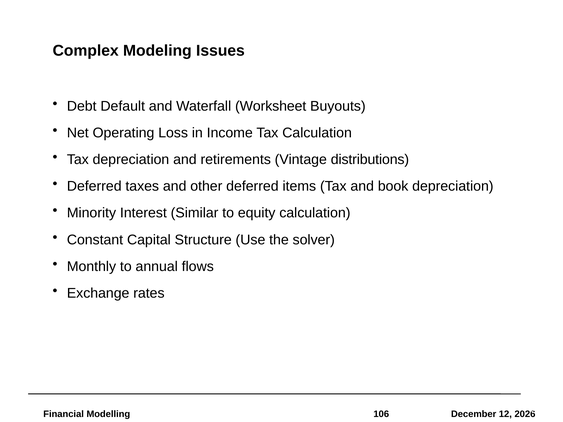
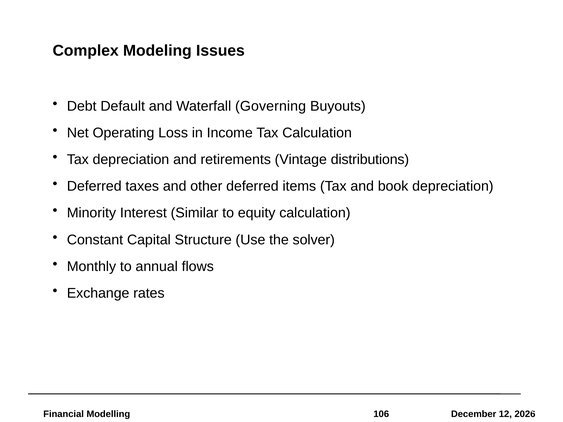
Worksheet: Worksheet -> Governing (271, 106)
